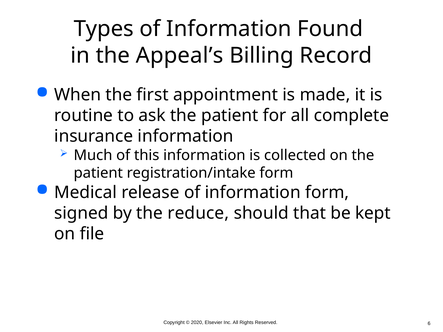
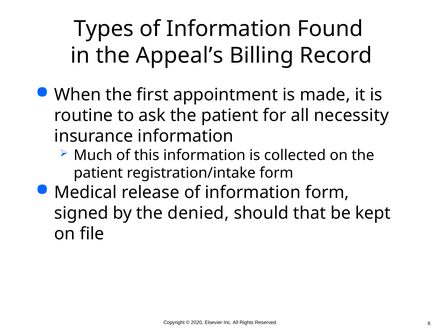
complete: complete -> necessity (351, 116)
reduce: reduce -> denied (198, 213)
